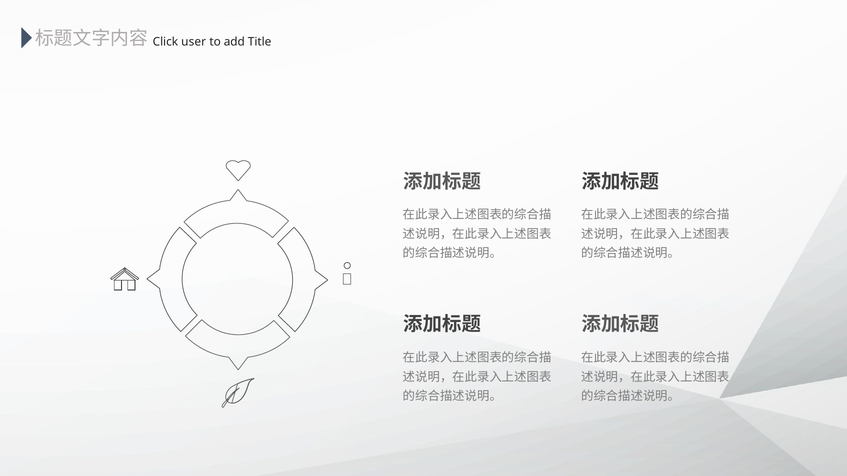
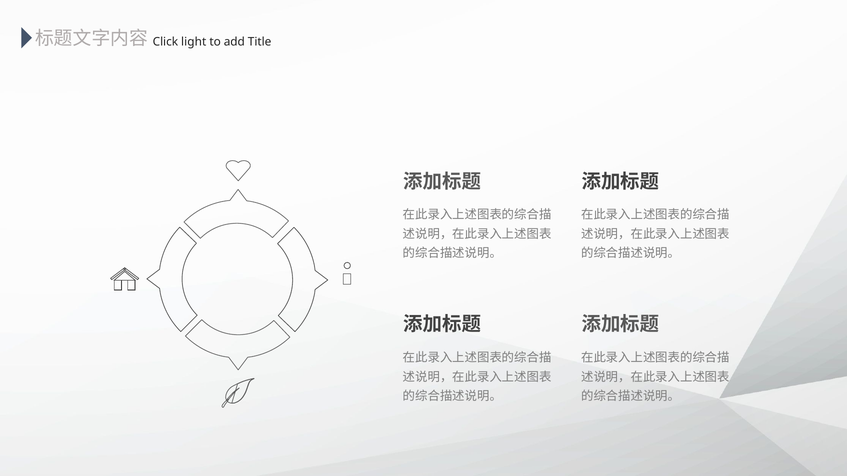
user: user -> light (194, 42)
